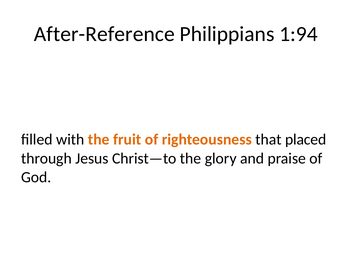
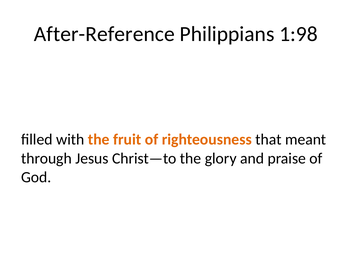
1:94: 1:94 -> 1:98 (298, 34)
placed: placed -> meant (306, 140)
